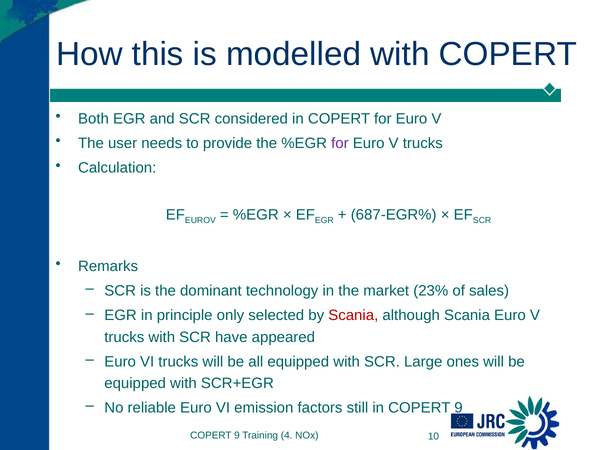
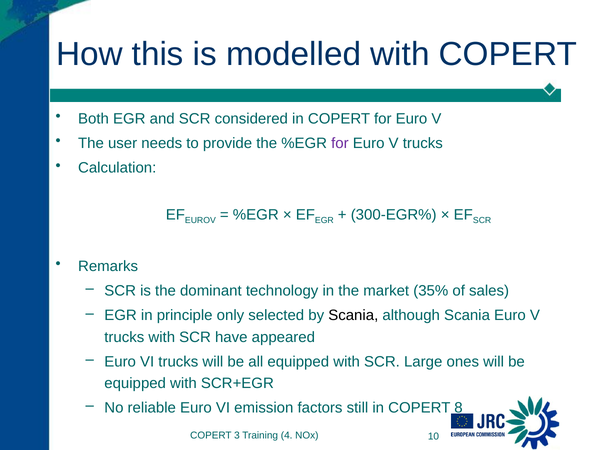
687-EGR%: 687-EGR% -> 300-EGR% (394, 215)
23%: 23% -> 35% (431, 291)
Scania colour: red -> black (353, 316)
in COPERT 9: 9 -> 8 (459, 408)
9: 9 -> 3 (237, 436)
